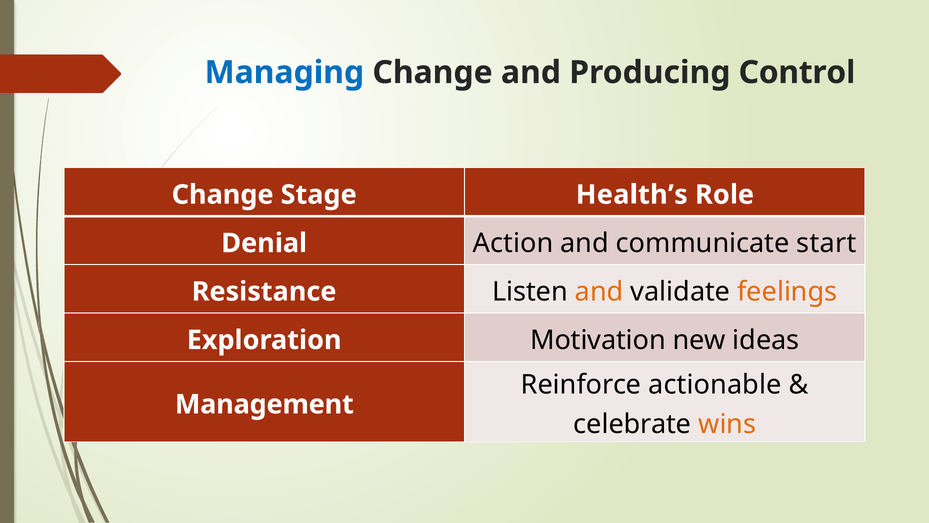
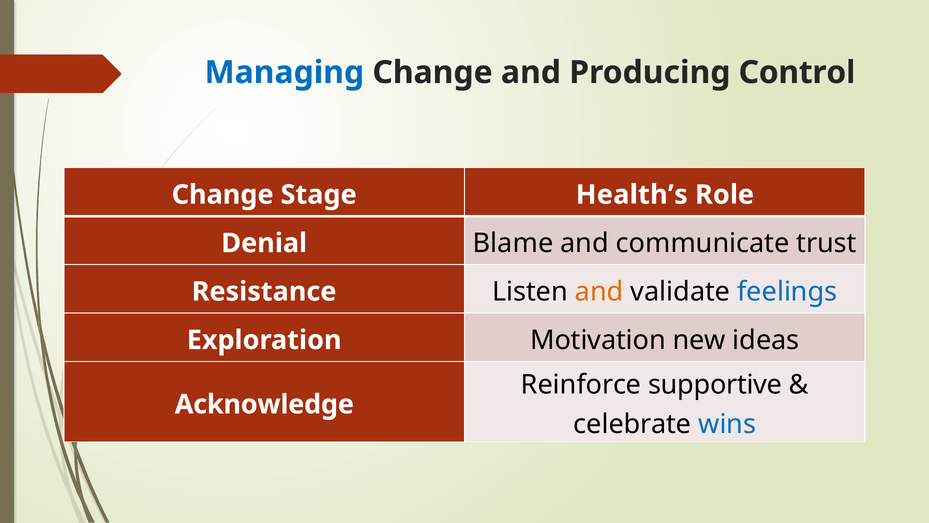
Action: Action -> Blame (513, 243)
start: start -> trust (827, 243)
feelings colour: orange -> blue (787, 291)
actionable: actionable -> supportive (715, 384)
Management: Management -> Acknowledge (264, 404)
wins colour: orange -> blue (727, 424)
